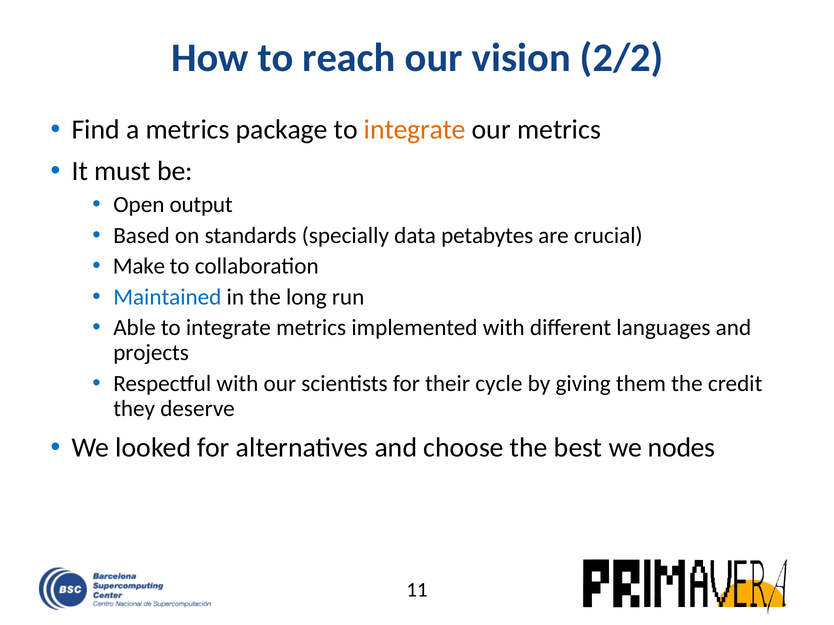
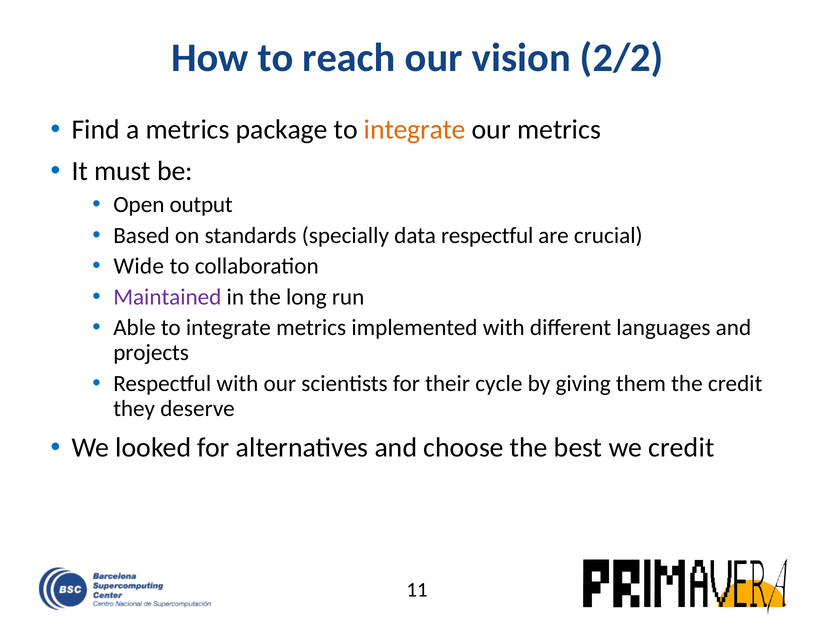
data petabytes: petabytes -> respectful (487, 236)
Make: Make -> Wide (139, 266)
Maintained colour: blue -> purple (167, 297)
we nodes: nodes -> credit (681, 448)
